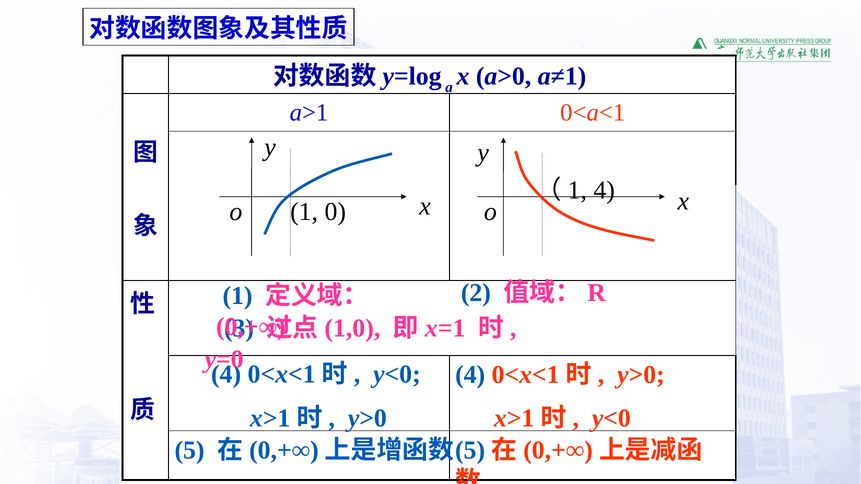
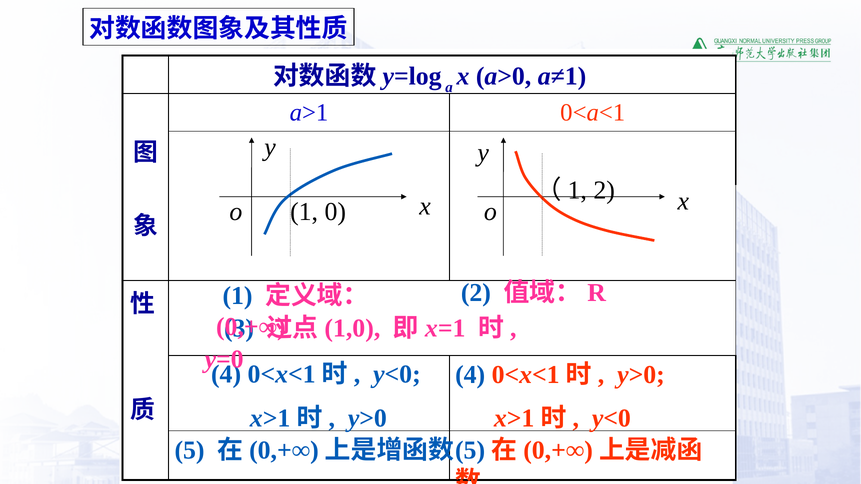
1 4: 4 -> 2 (604, 190)
